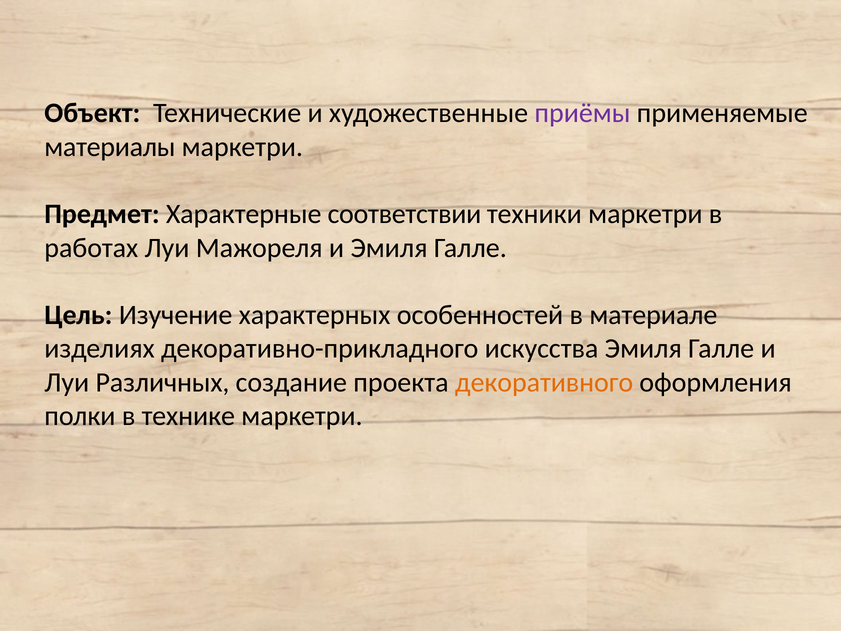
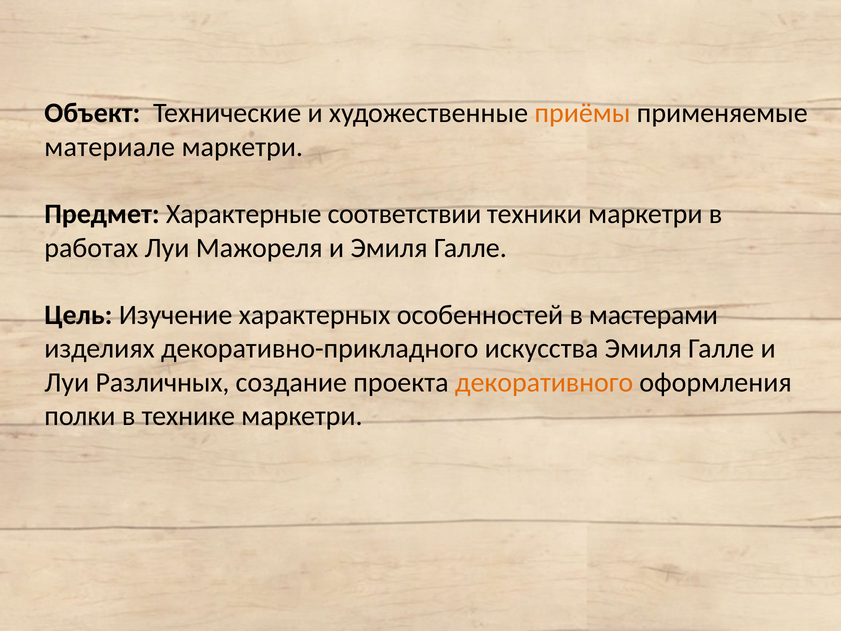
приёмы colour: purple -> orange (582, 113)
материалы: материалы -> материале (110, 147)
материале: материале -> мастерами (653, 315)
